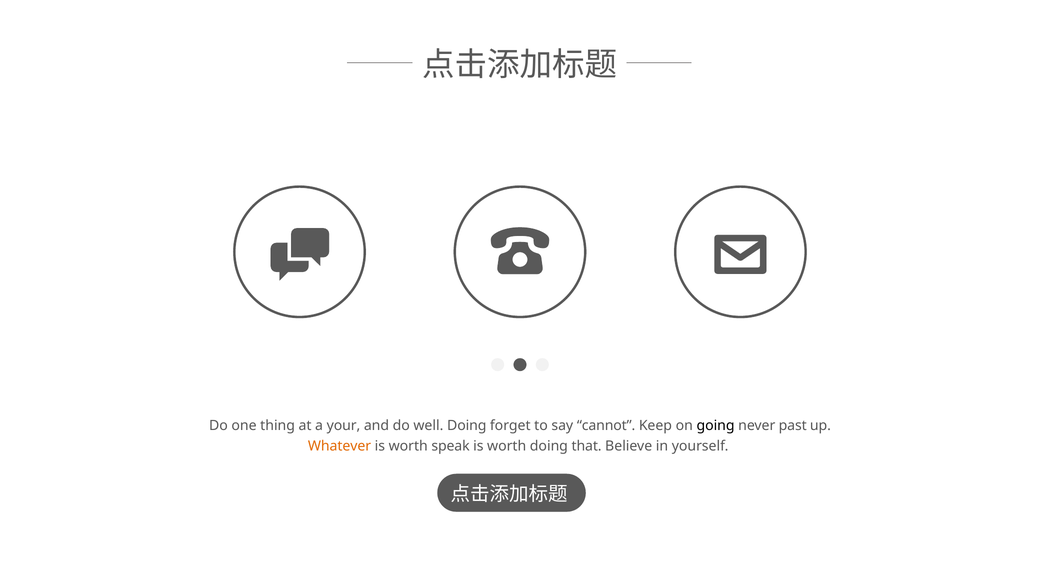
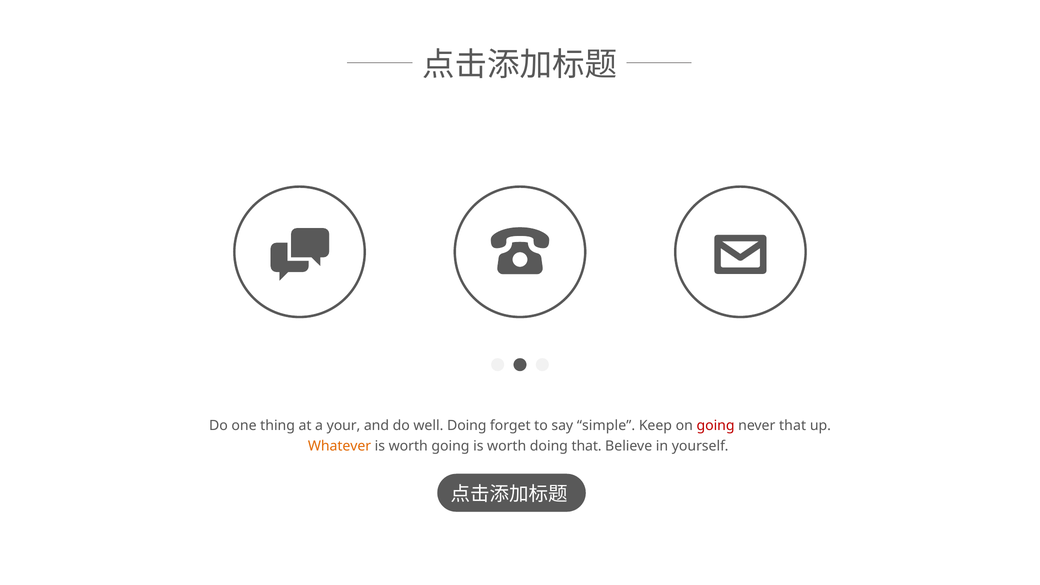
cannot: cannot -> simple (606, 426)
going colour: black -> red (716, 426)
never past: past -> that (793, 426)
worth speak: speak -> going (450, 446)
